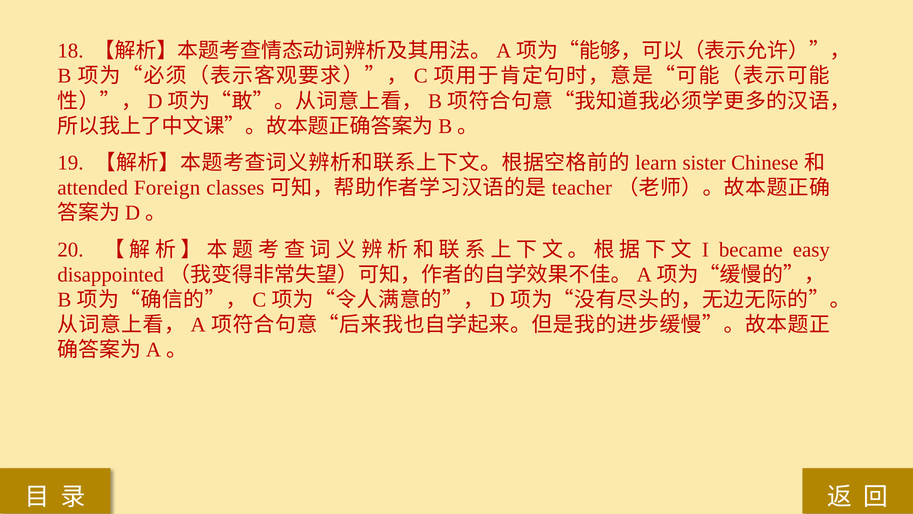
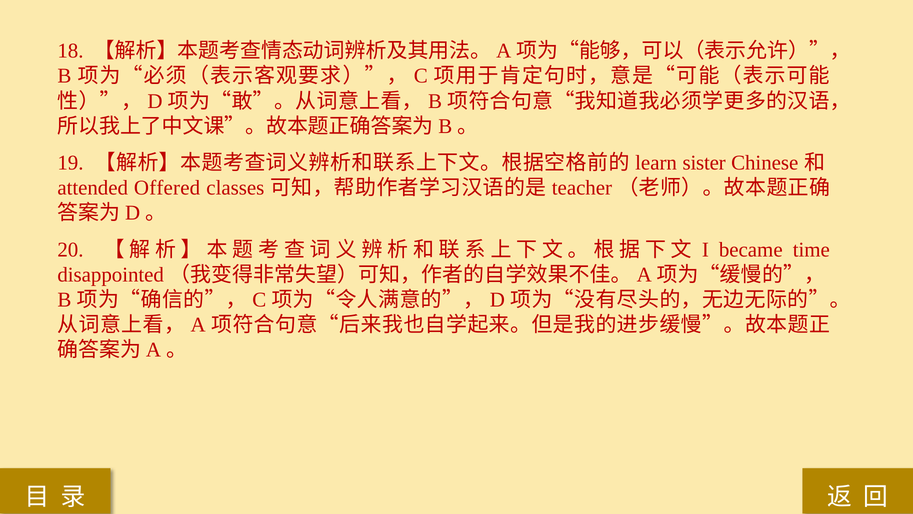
Foreign: Foreign -> Offered (167, 188)
easy: easy -> time (811, 249)
